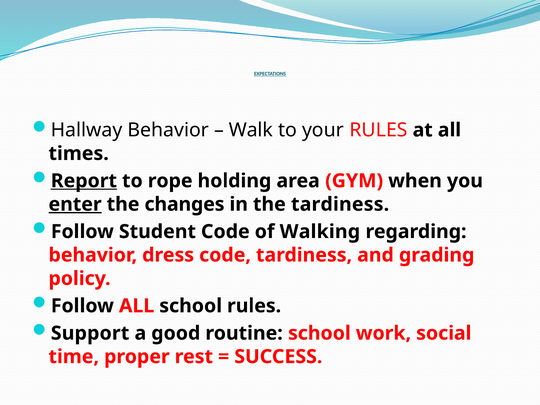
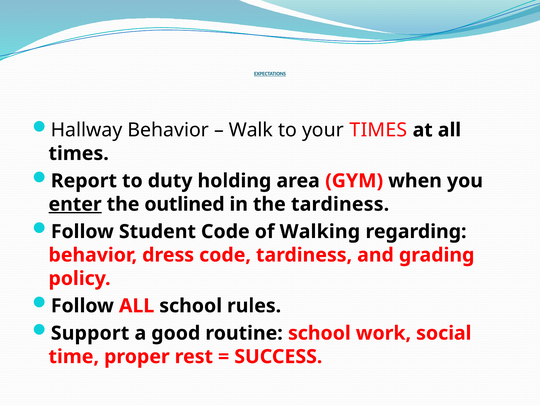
your RULES: RULES -> TIMES (378, 130)
Report underline: present -> none (84, 181)
rope: rope -> duty (170, 181)
changes: changes -> outlined (185, 204)
